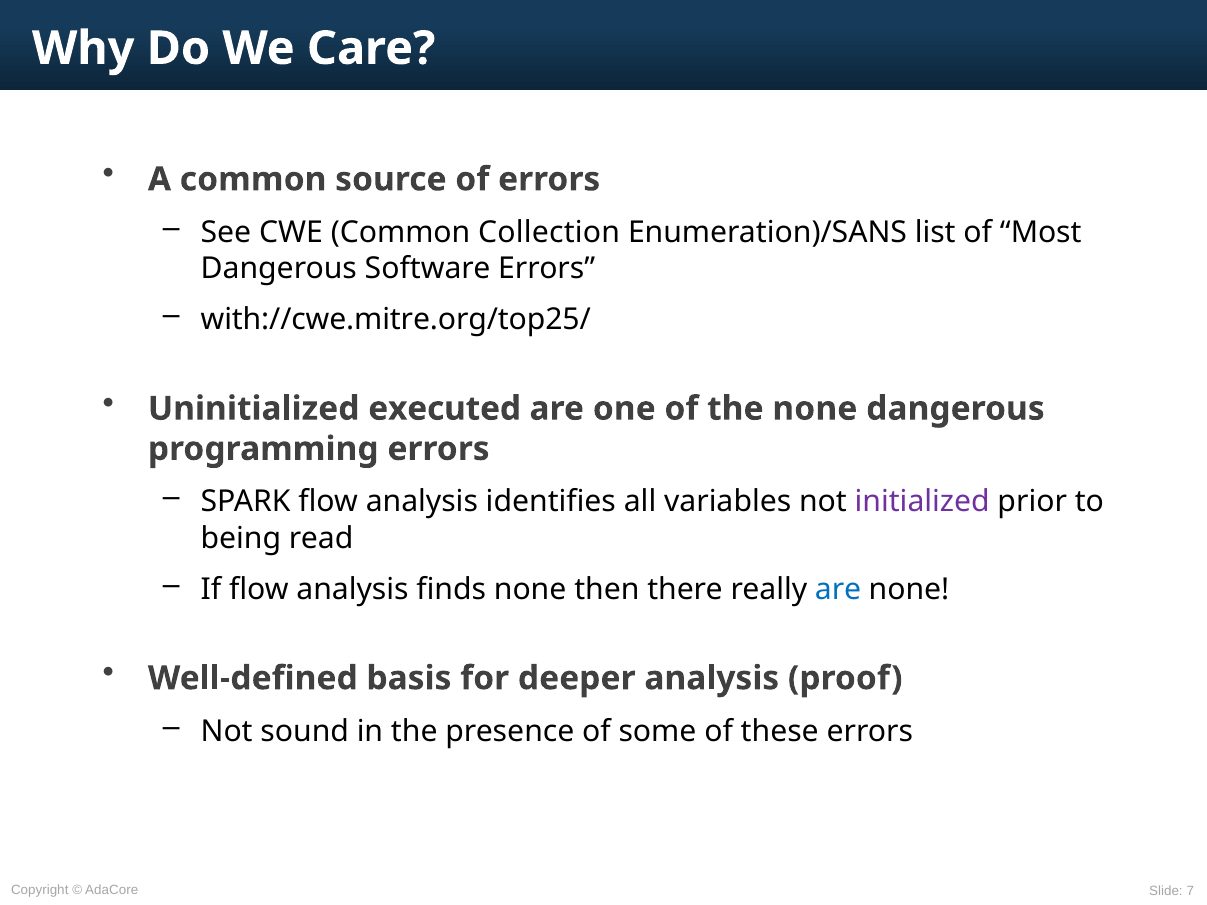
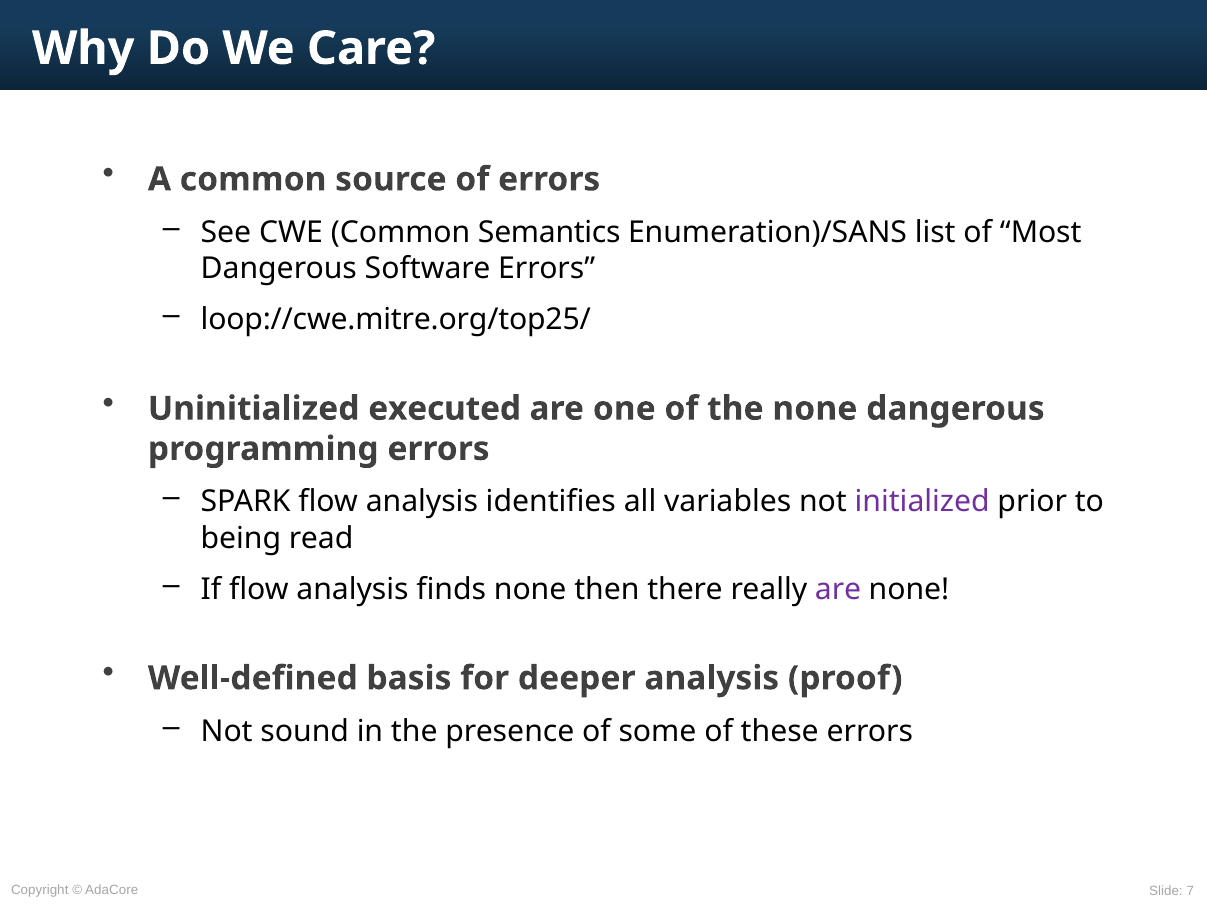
Collection: Collection -> Semantics (549, 232)
with://cwe.mitre.org/top25/: with://cwe.mitre.org/top25/ -> loop://cwe.mitre.org/top25/ (396, 320)
are colour: blue -> purple (838, 590)
